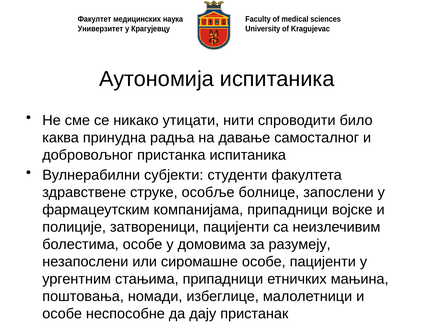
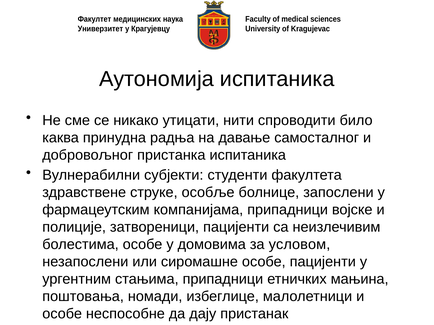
разумеју: разумеју -> условом (299, 245)
